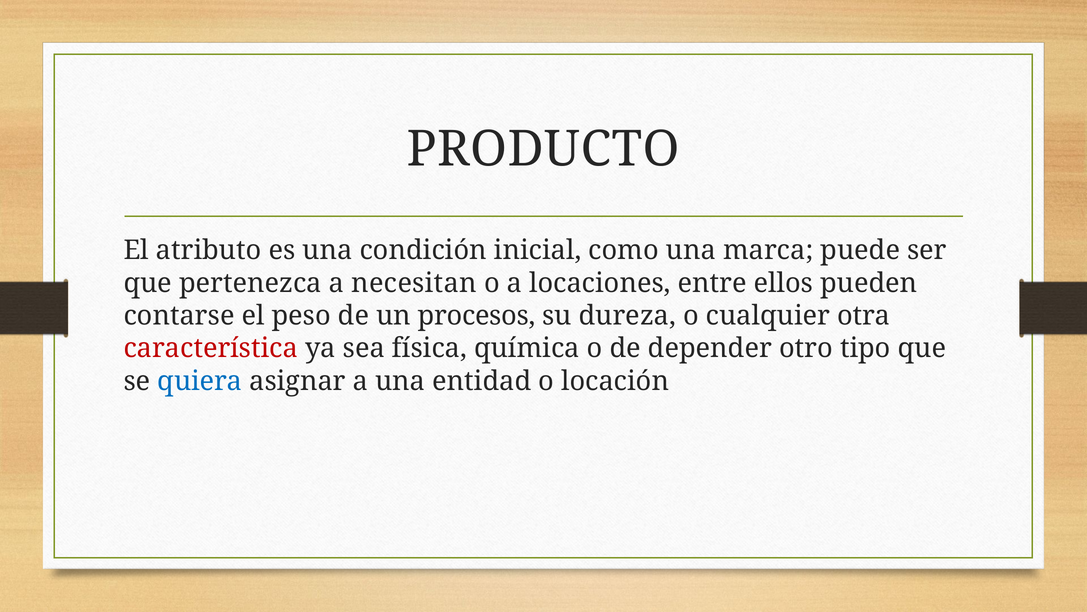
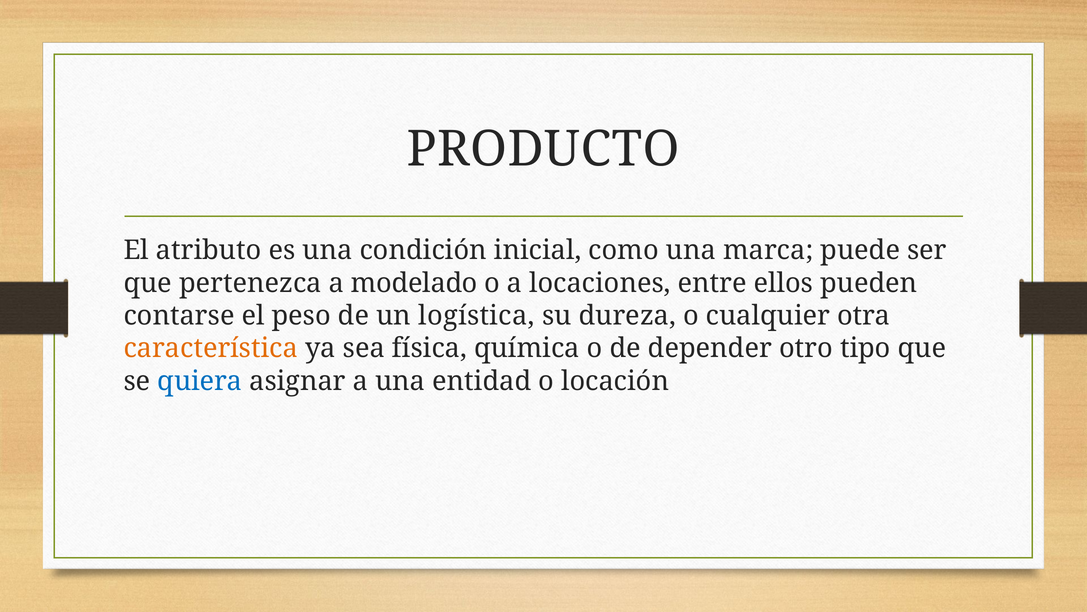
necesitan: necesitan -> modelado (414, 283)
procesos: procesos -> logística (476, 315)
característica colour: red -> orange (211, 348)
